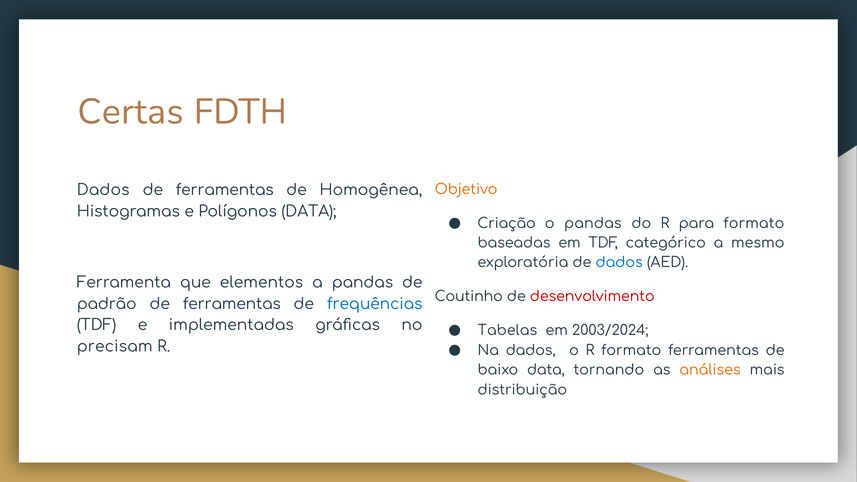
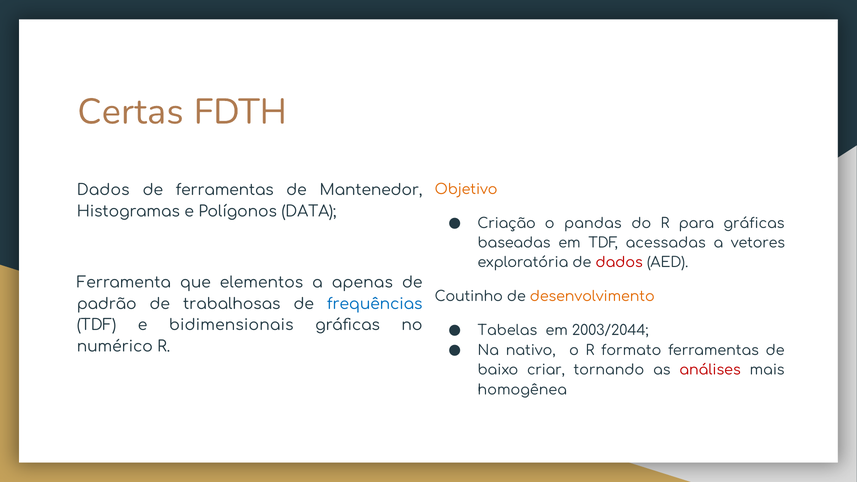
Homogênea: Homogênea -> Mantenedor (371, 190)
para formato: formato -> gráficas (754, 223)
categórico: categórico -> acessadas (666, 243)
mesmo: mesmo -> vetores (758, 243)
dados colour: blue -> red (619, 263)
a pandas: pandas -> apenas (362, 283)
desenvolvimento colour: red -> orange (592, 297)
ferramentas: ferramentas -> trabalhosas (232, 304)
implementadas: implementadas -> bidimensionais (231, 325)
2003/2024: 2003/2024 -> 2003/2044 (610, 331)
precisam: precisam -> numérico (115, 346)
Na dados: dados -> nativo (531, 350)
baixo data: data -> criar (546, 370)
análises colour: orange -> red (710, 370)
distribuição: distribuição -> homogênea (522, 390)
